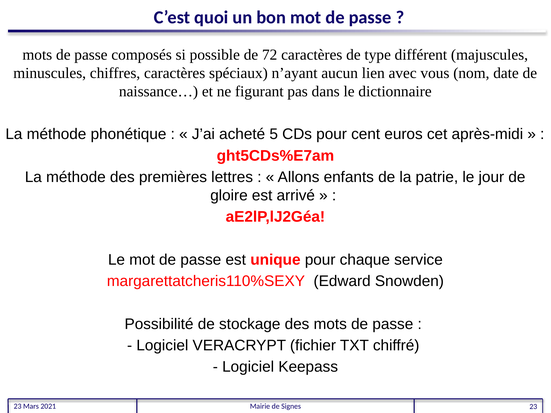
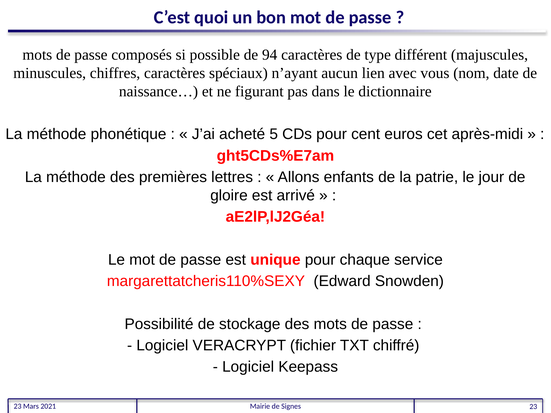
72: 72 -> 94 (270, 55)
